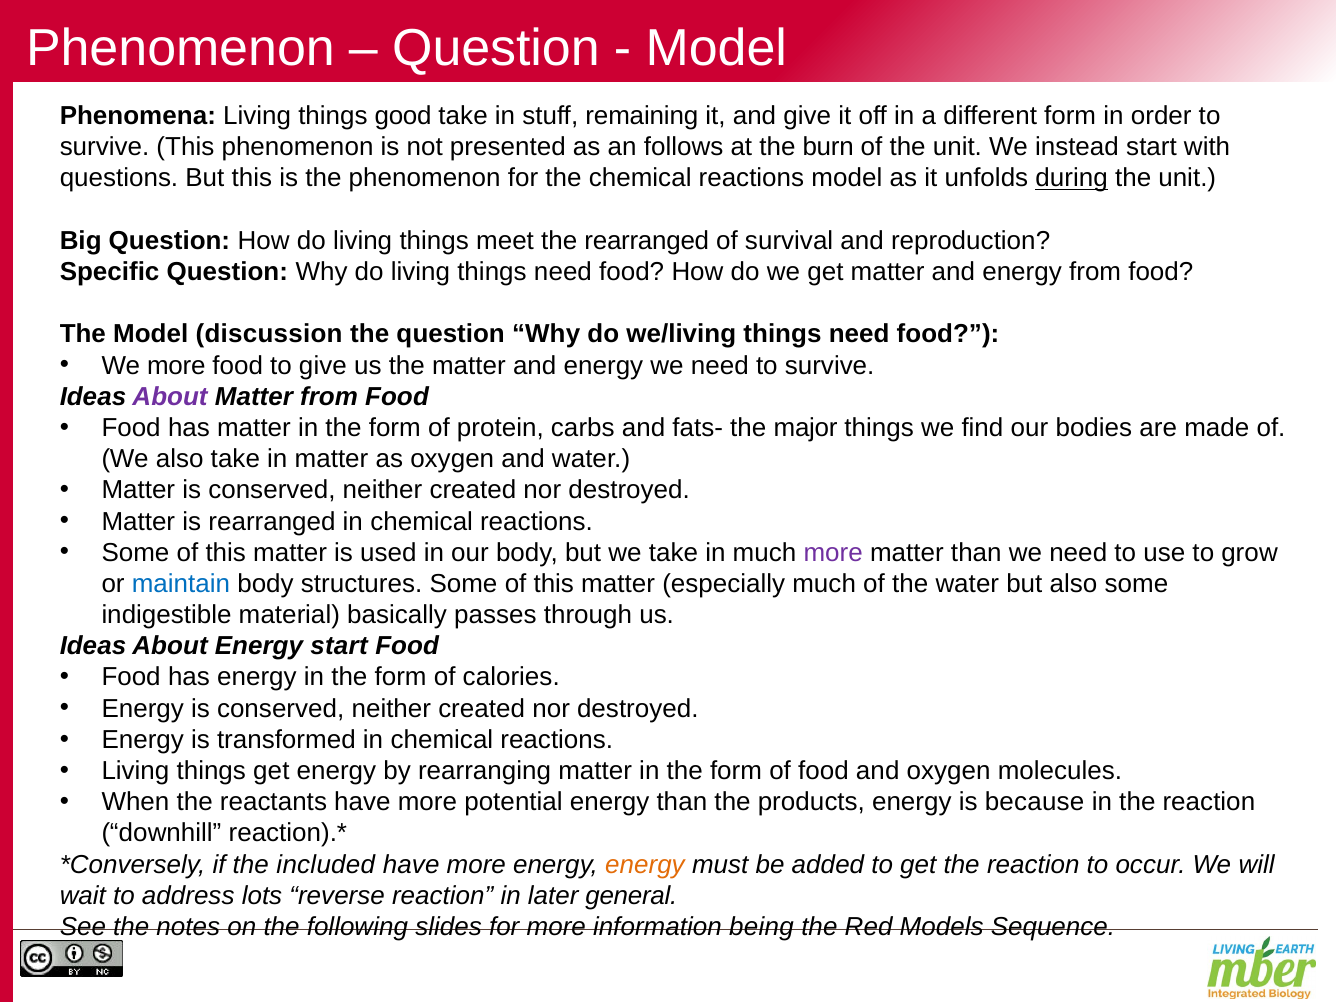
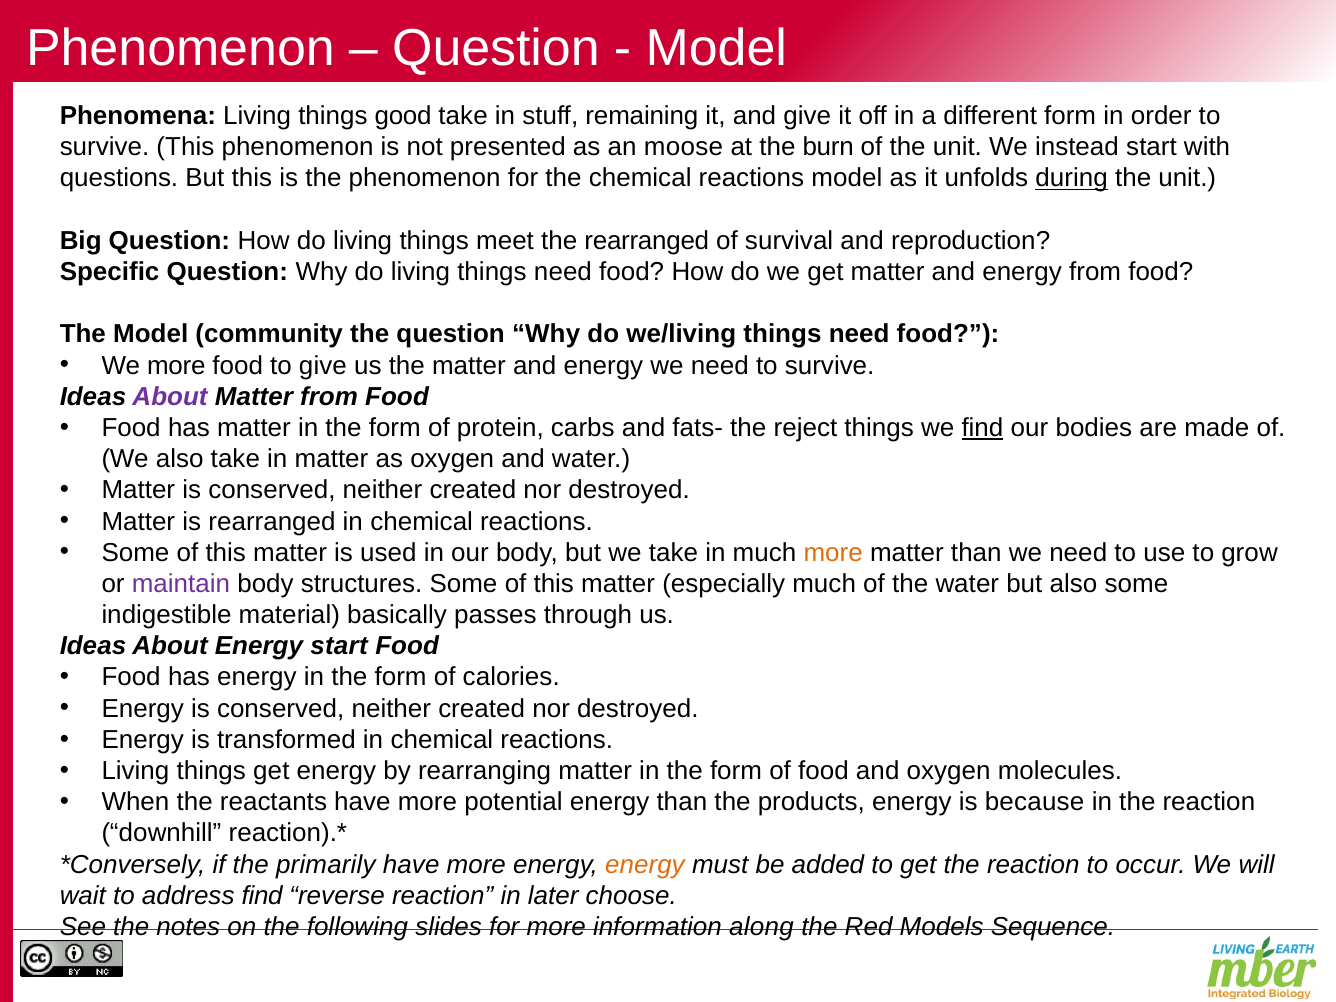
follows: follows -> moose (683, 147)
discussion: discussion -> community (269, 334)
major: major -> reject (805, 428)
find underline: none -> present (982, 428)
more colour: purple -> orange (833, 553)
maintain colour: blue -> purple (181, 584)
included: included -> primarily (326, 865)
address lots: lots -> find (262, 896)
general: general -> choose (631, 896)
being: being -> along (761, 927)
